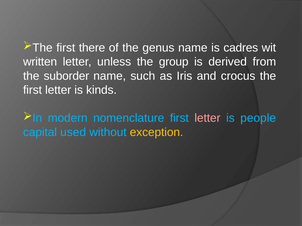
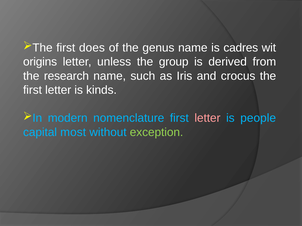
there: there -> does (92, 48)
written: written -> origins (40, 62)
suborder: suborder -> research (66, 76)
used: used -> most (73, 132)
exception colour: yellow -> light green (157, 132)
